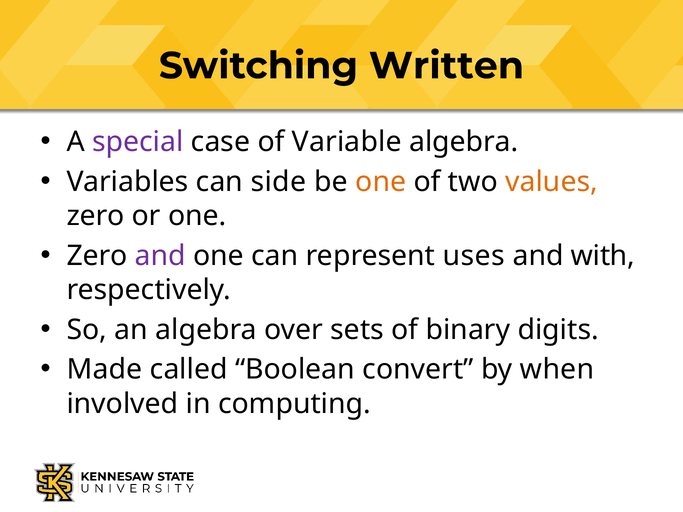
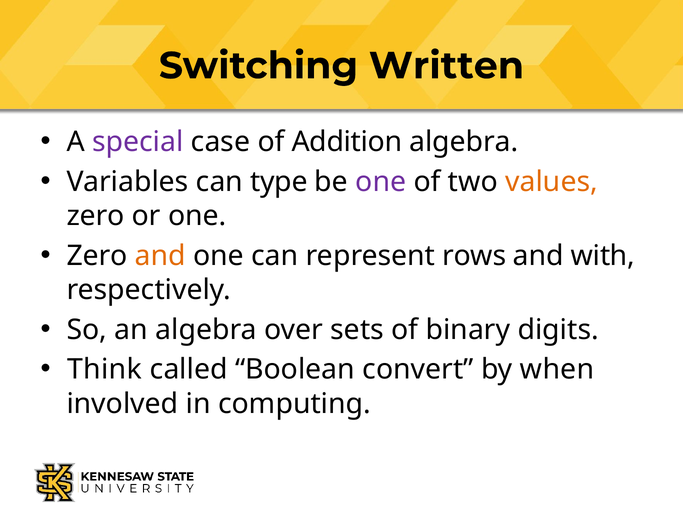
Variable: Variable -> Addition (347, 142)
side: side -> type (279, 182)
one colour: orange -> purple (381, 182)
and colour: purple -> orange (160, 256)
uses: uses -> rows (474, 256)
Made: Made -> Think (104, 370)
